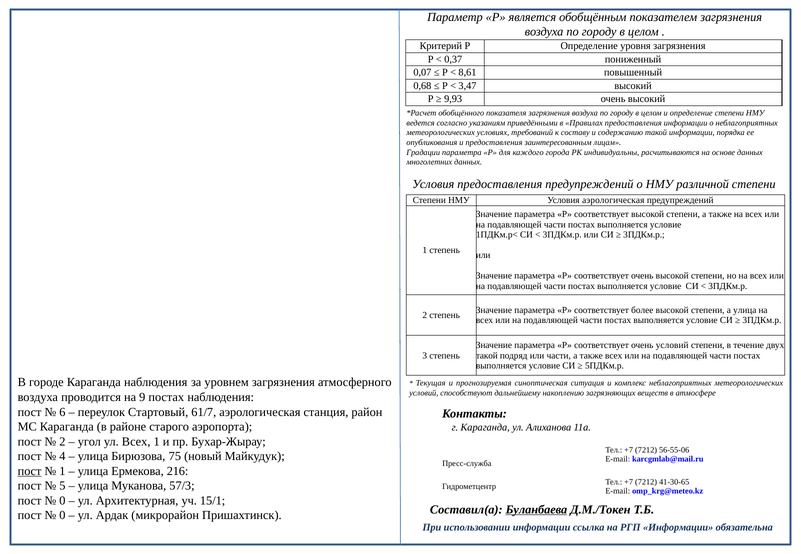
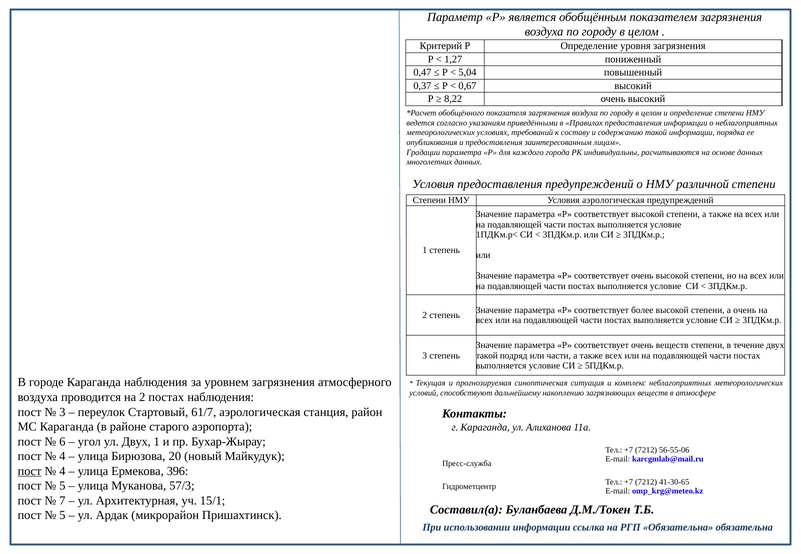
0,37: 0,37 -> 1,27 (453, 59)
0,07: 0,07 -> 0,47 (422, 72)
8,61: 8,61 -> 5,04 (467, 72)
0,68: 0,68 -> 0,37 (422, 86)
3,47: 3,47 -> 0,67 (467, 86)
9,93: 9,93 -> 8,22 (453, 99)
а улица: улица -> очень (745, 310)
очень условий: условий -> веществ (672, 346)
на 9: 9 -> 2 (142, 398)
6: 6 -> 3 (62, 412)
2: 2 -> 6 (62, 442)
ул Всех: Всех -> Двух (136, 442)
75: 75 -> 20 (175, 457)
1: 1 -> 4 (62, 472)
216: 216 -> 396 (178, 472)
0: 0 -> 7 (62, 501)
Буланбаева underline: present -> none (536, 510)
0: 0 -> 5 (62, 516)
РГП Информации: Информации -> Обязательна (678, 528)
